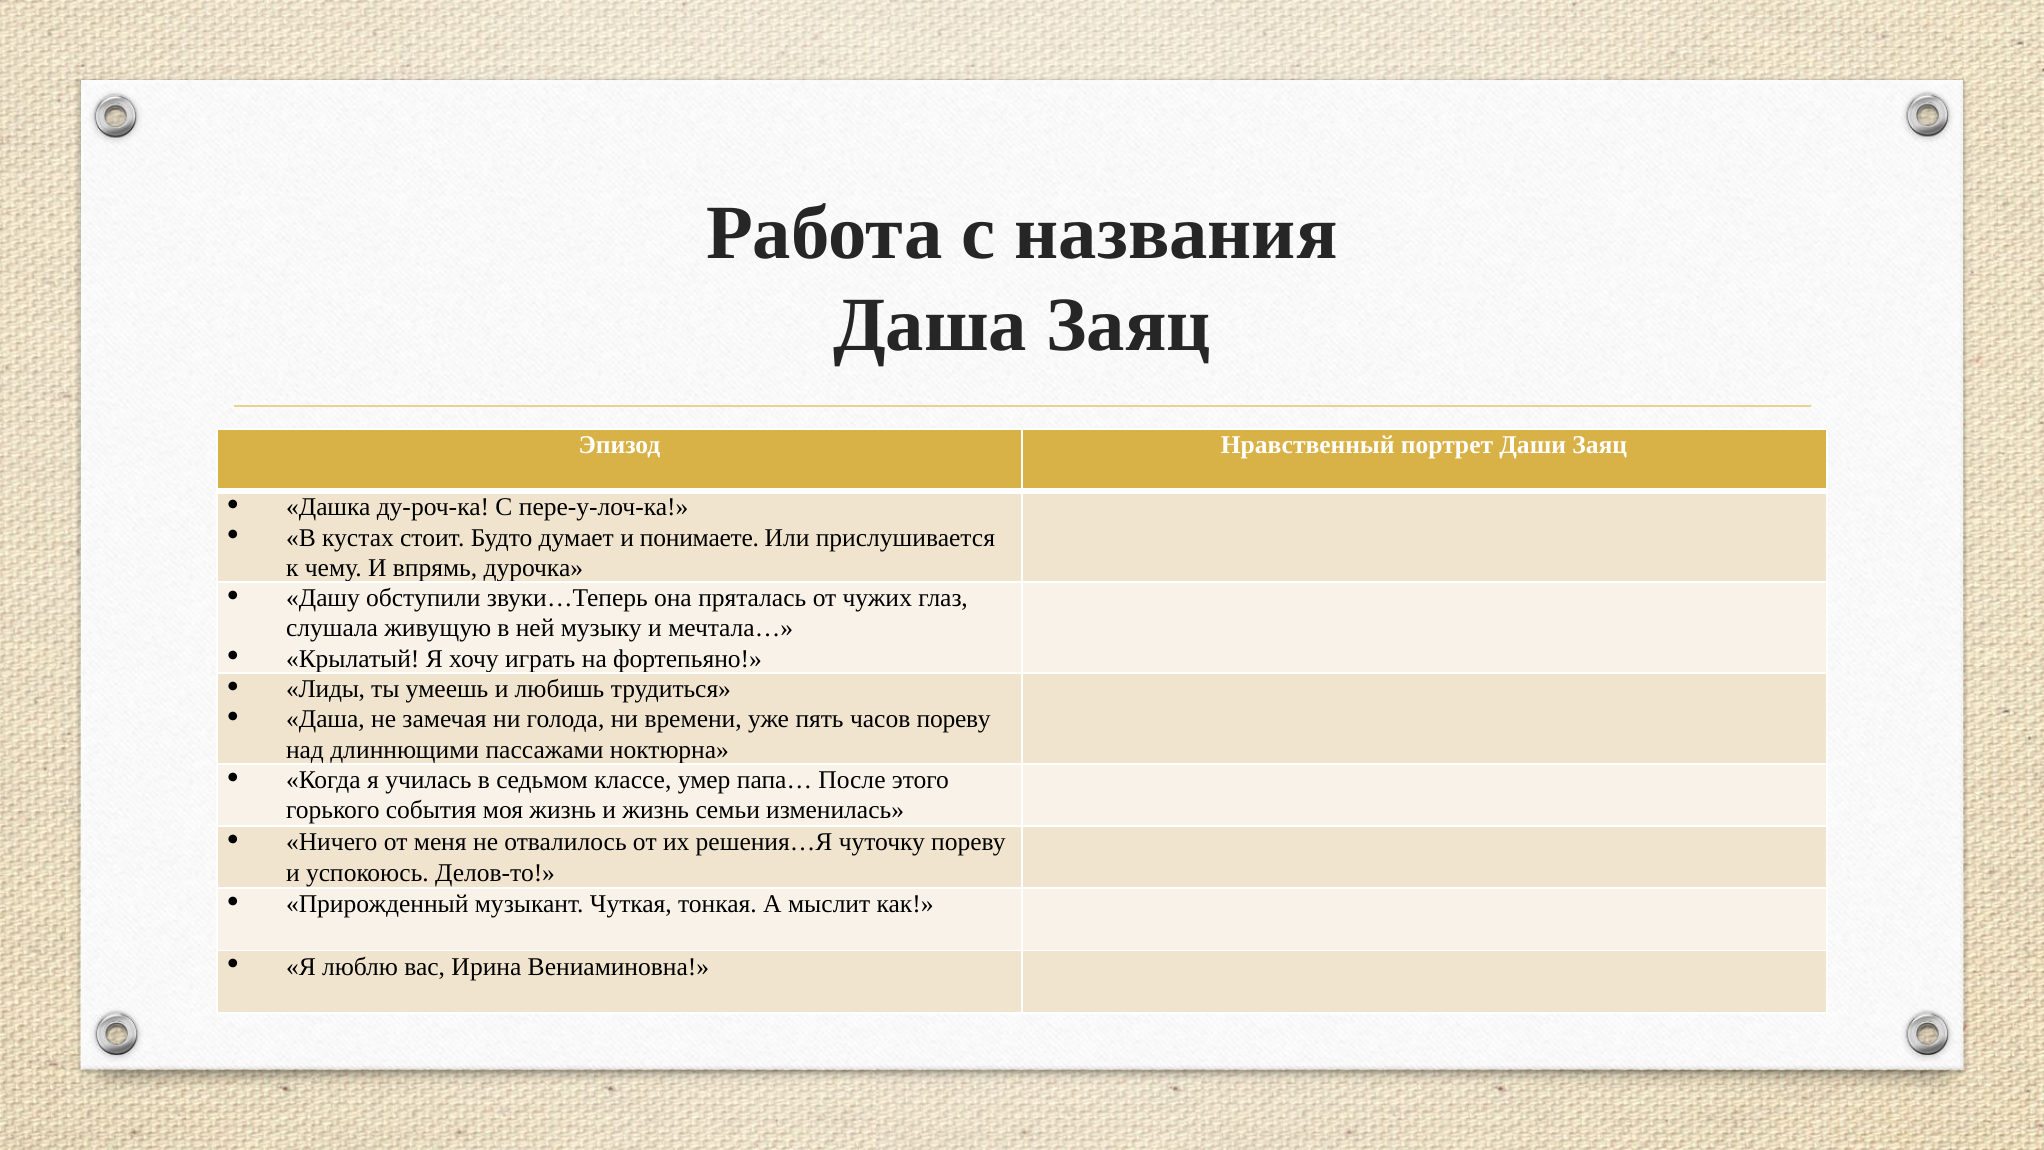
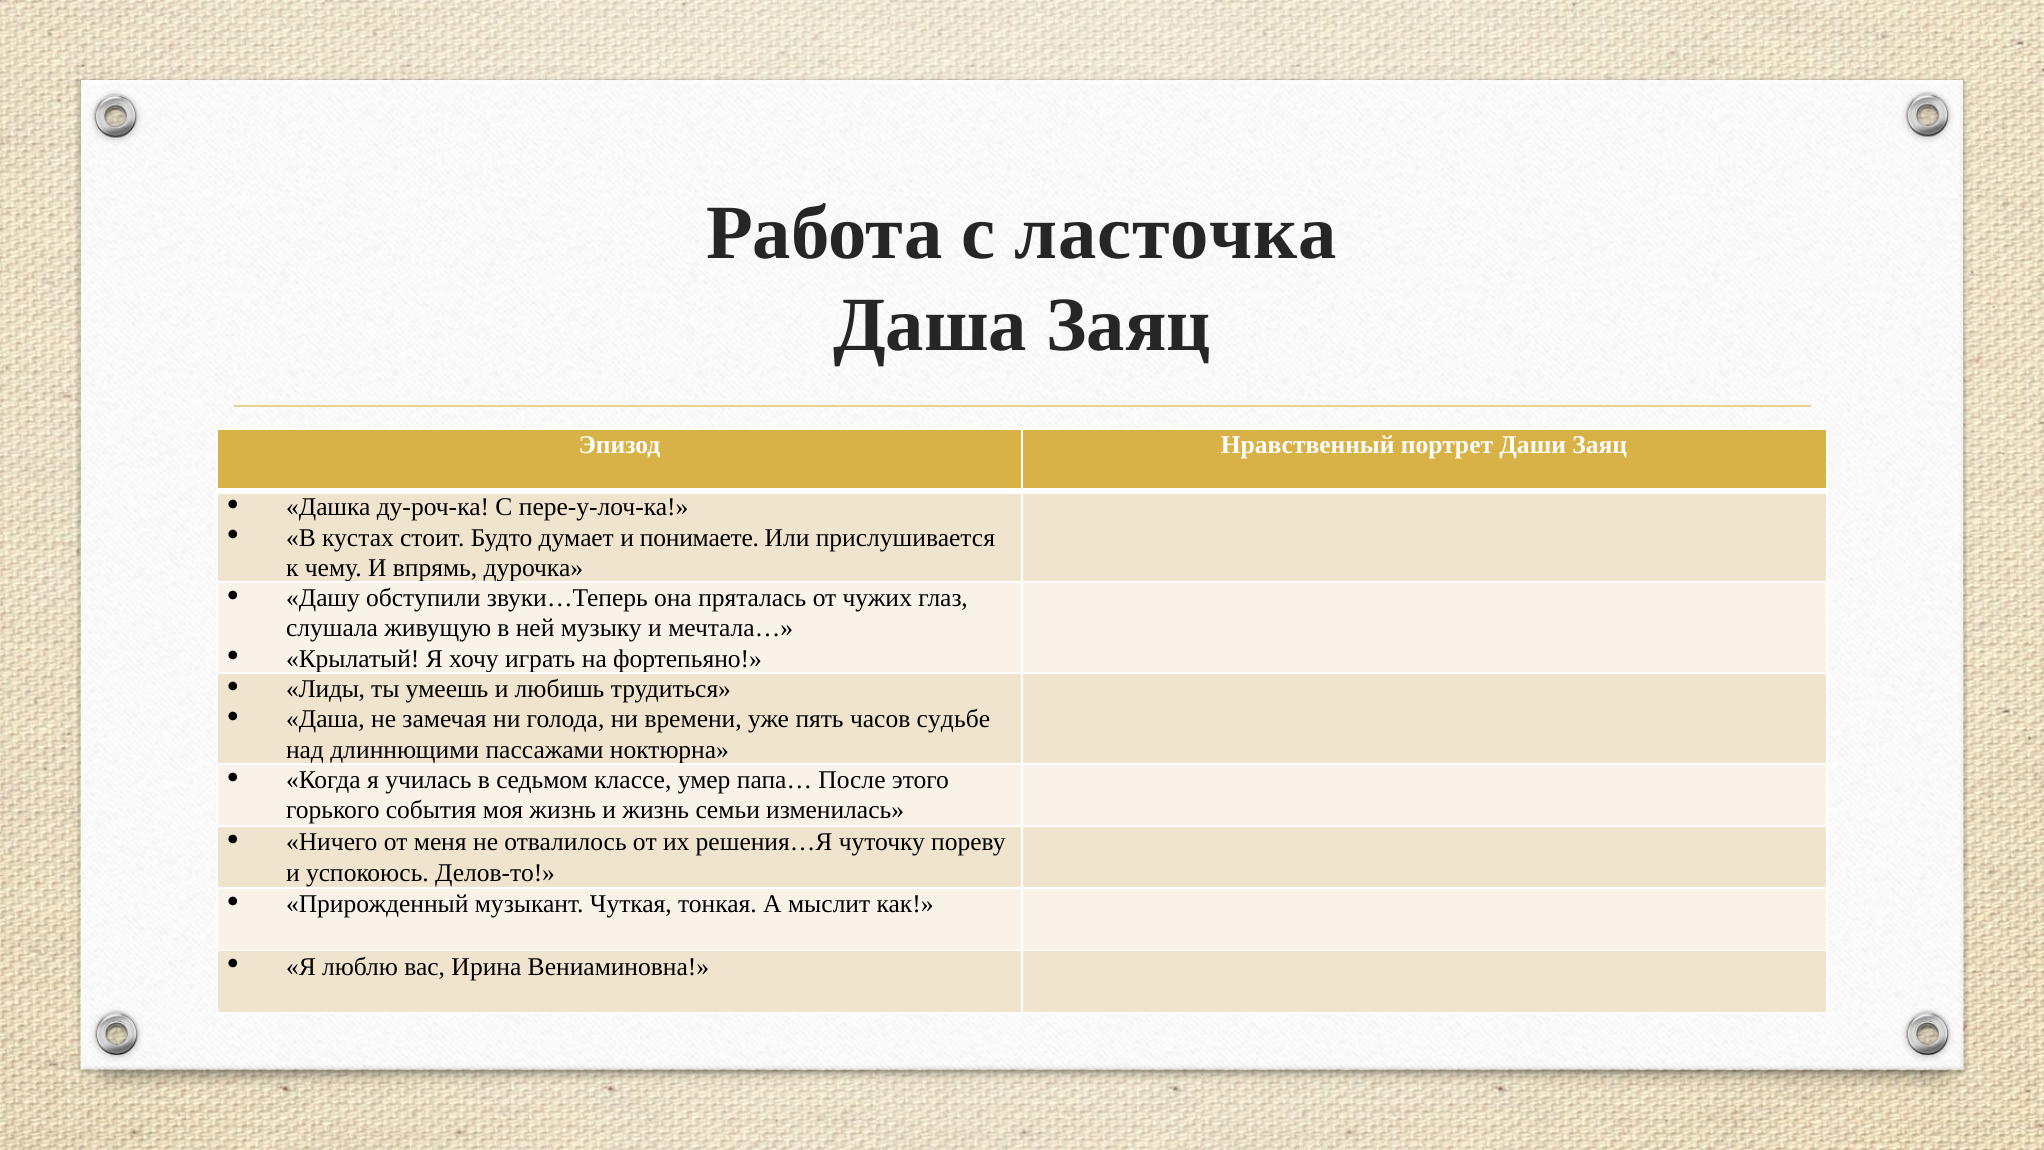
названия: названия -> ласточка (1176, 233)
часов пореву: пореву -> судьбе (953, 719)
